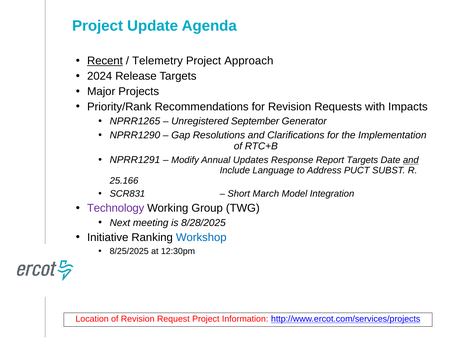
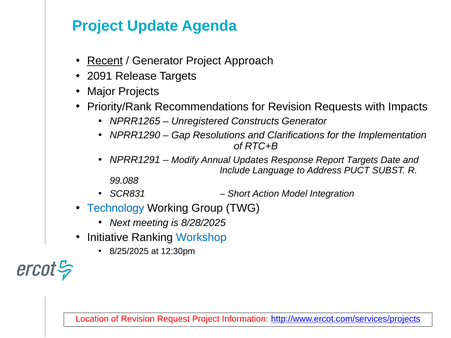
Telemetry: Telemetry -> Generator (158, 61)
2024: 2024 -> 2091 (100, 76)
September: September -> Constructs (255, 121)
and underline: present -> none (411, 160)
25.166: 25.166 -> 99.088 (124, 181)
March: March -> Action (266, 194)
Technology colour: purple -> blue (116, 208)
